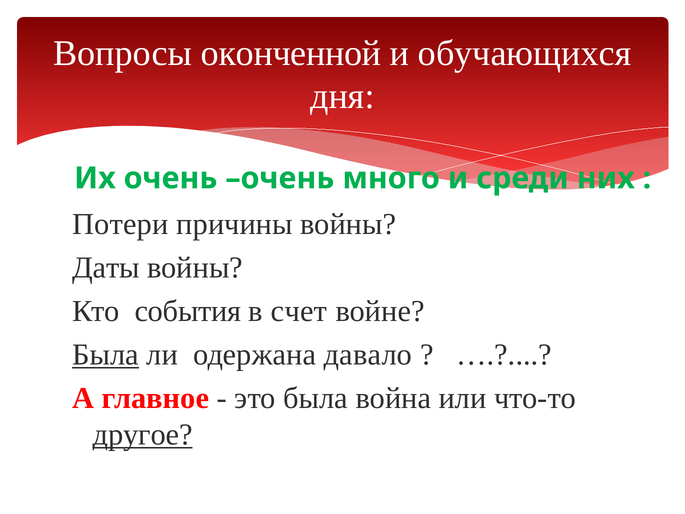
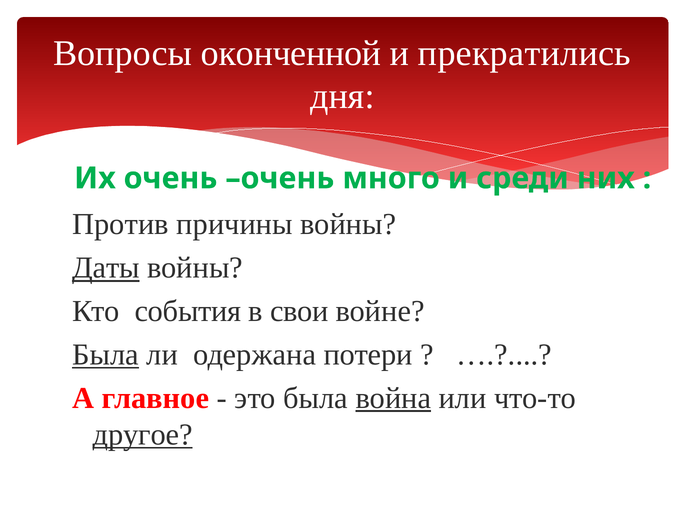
обучающихся: обучающихся -> прекратились (524, 53)
Потери: Потери -> Против (120, 224)
Даты underline: none -> present (106, 268)
счет: счет -> свои (299, 311)
давало: давало -> потери (368, 354)
война underline: none -> present (393, 398)
